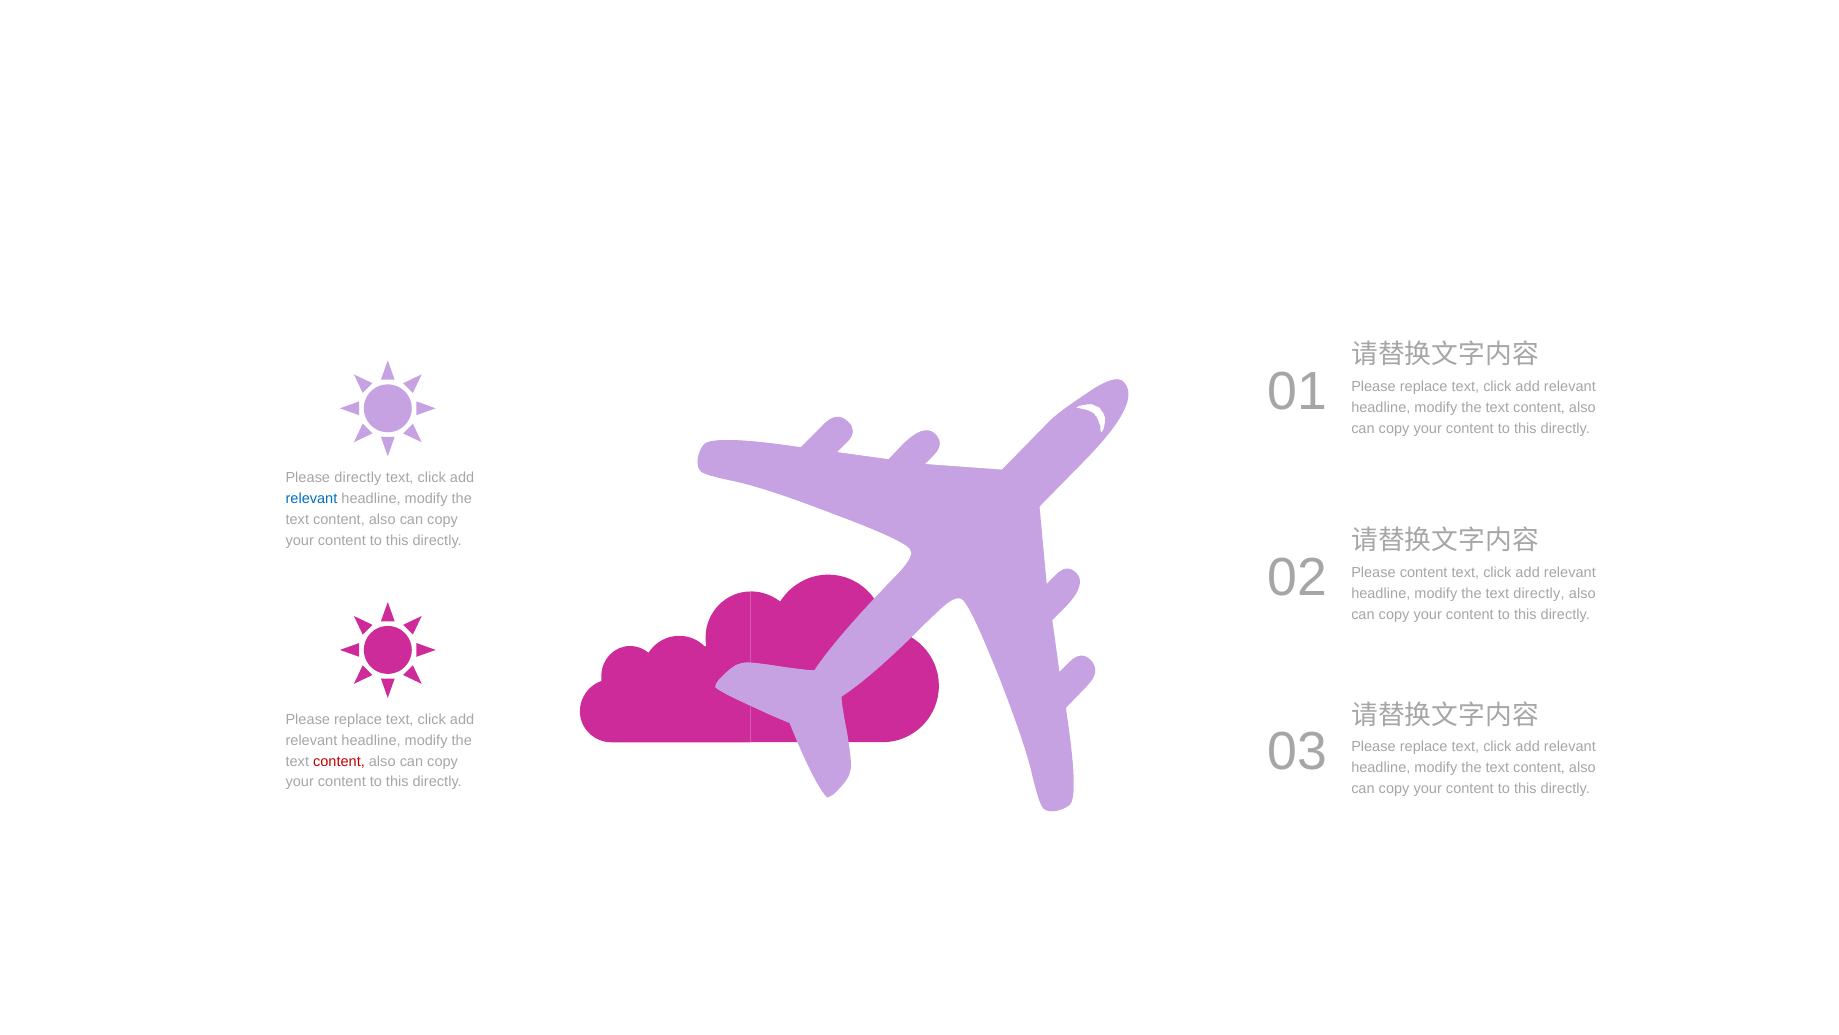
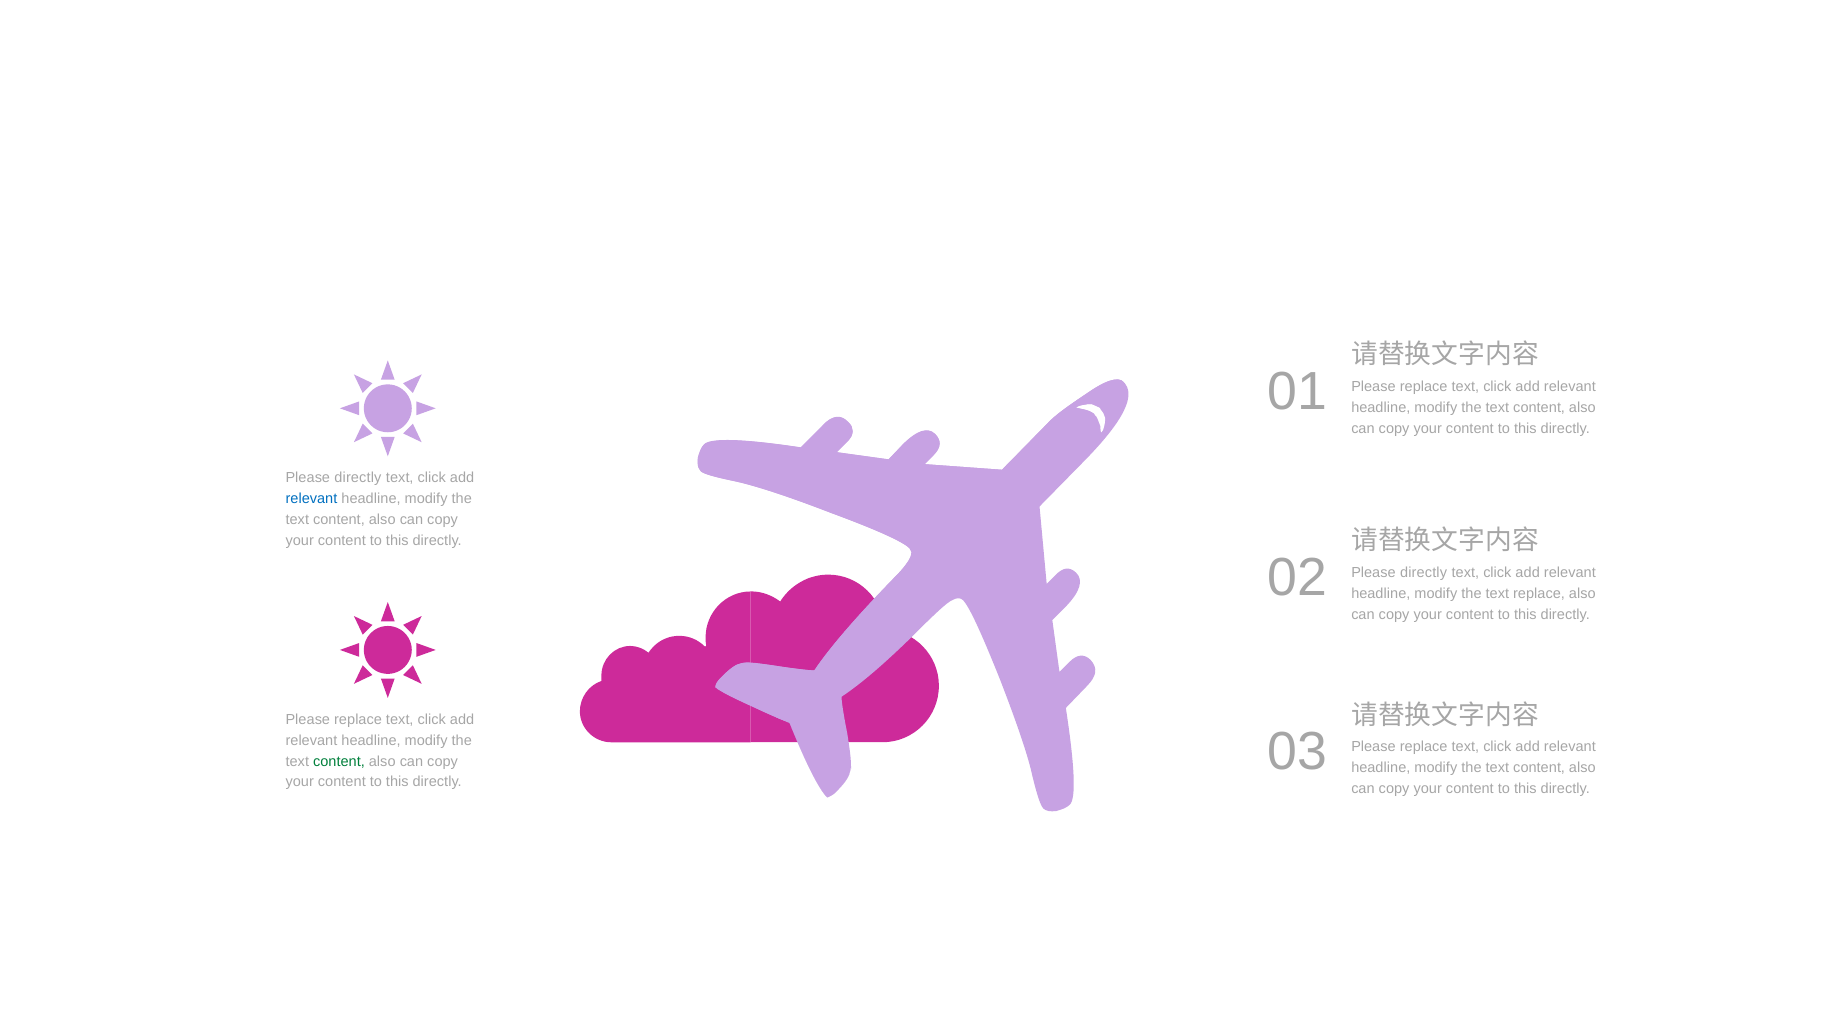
02 Please content: content -> directly (1424, 573)
text directly: directly -> replace (1539, 593)
content colour: red -> green (339, 761)
